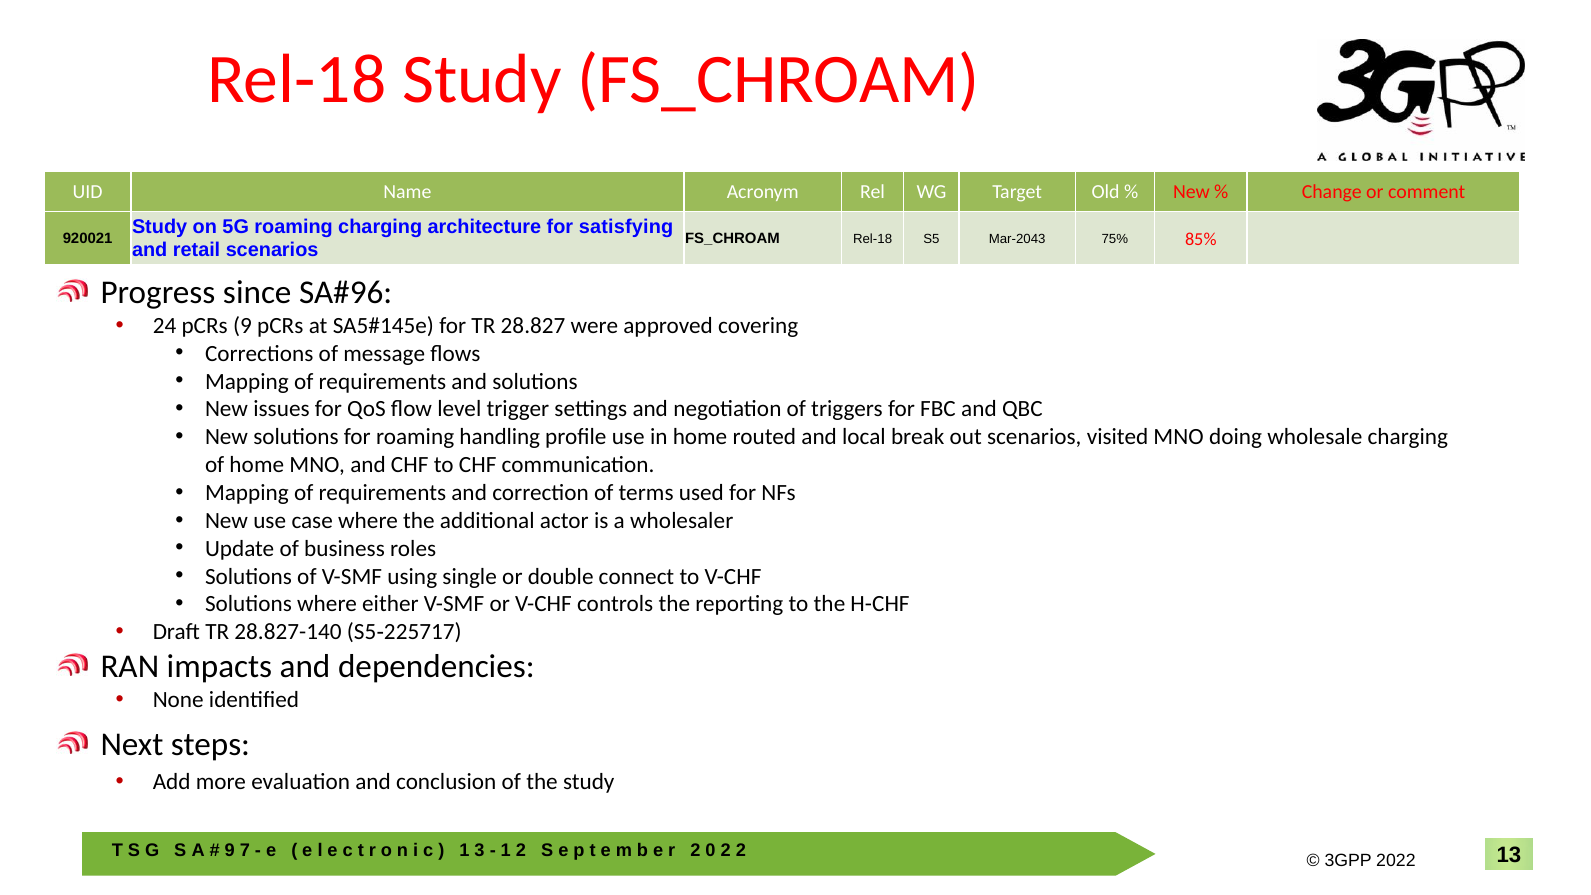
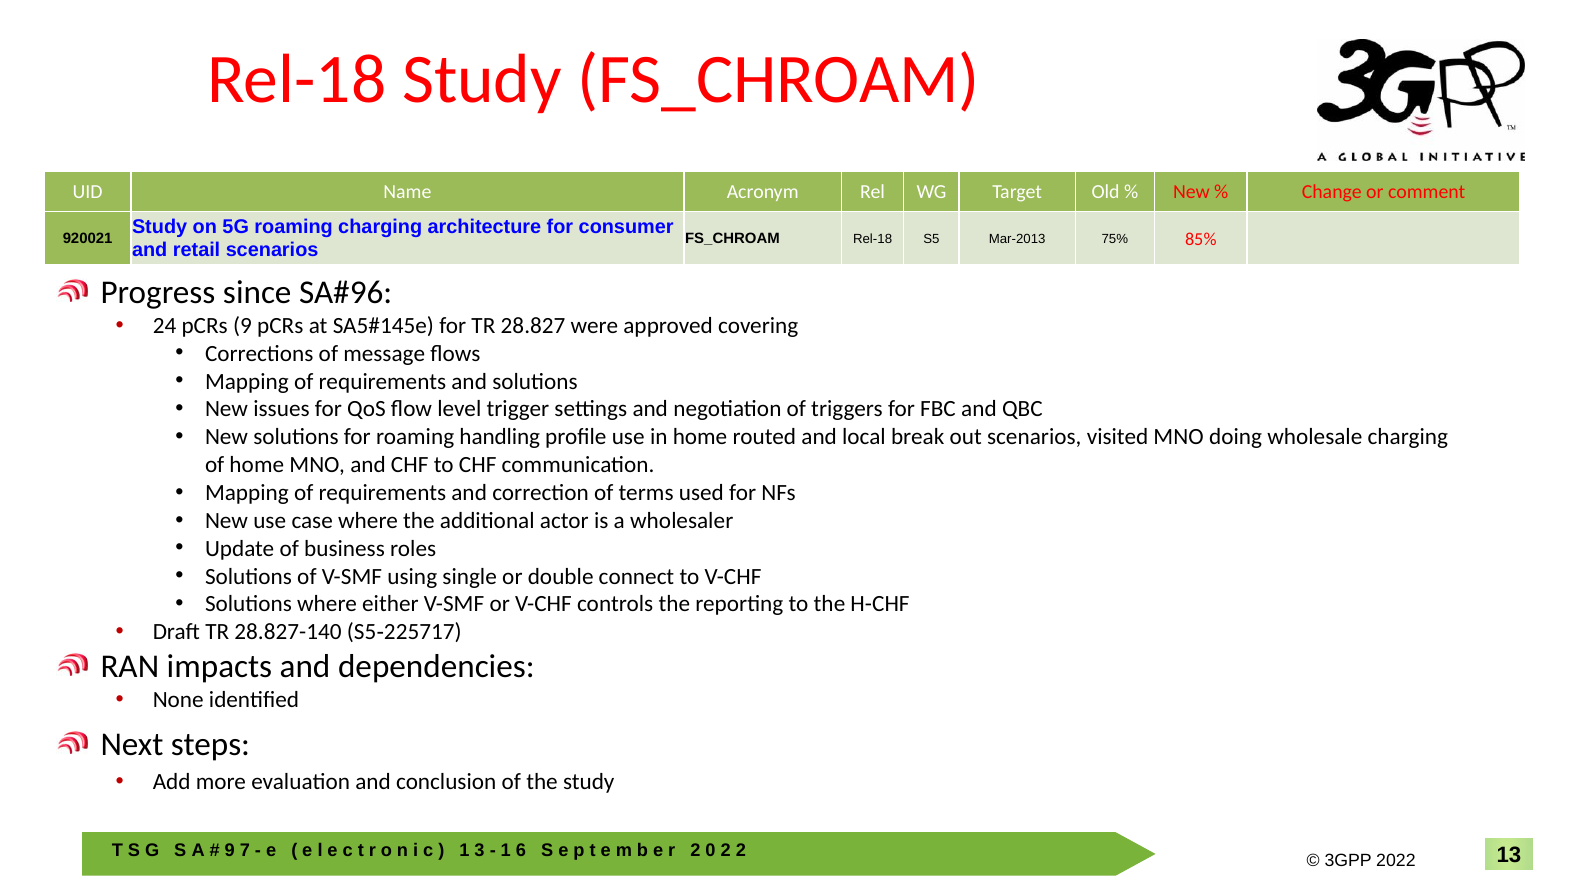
satisfying: satisfying -> consumer (626, 227)
Mar-2043: Mar-2043 -> Mar-2013 (1017, 239)
2: 2 -> 6 (521, 850)
